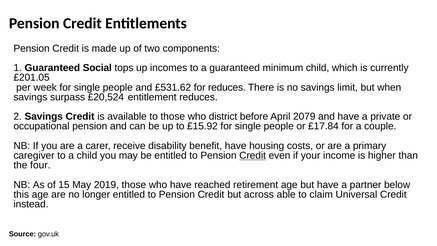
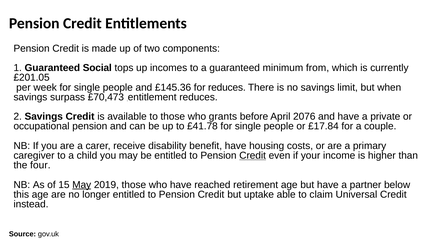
minimum child: child -> from (318, 68)
£531.62: £531.62 -> £145.36 (173, 87)
£20,524: £20,524 -> £70,473 (106, 97)
district: district -> grants (223, 117)
2079: 2079 -> 2076 (304, 117)
£15.92: £15.92 -> £41.78 (202, 126)
May underline: none -> present (82, 185)
across: across -> uptake (259, 194)
